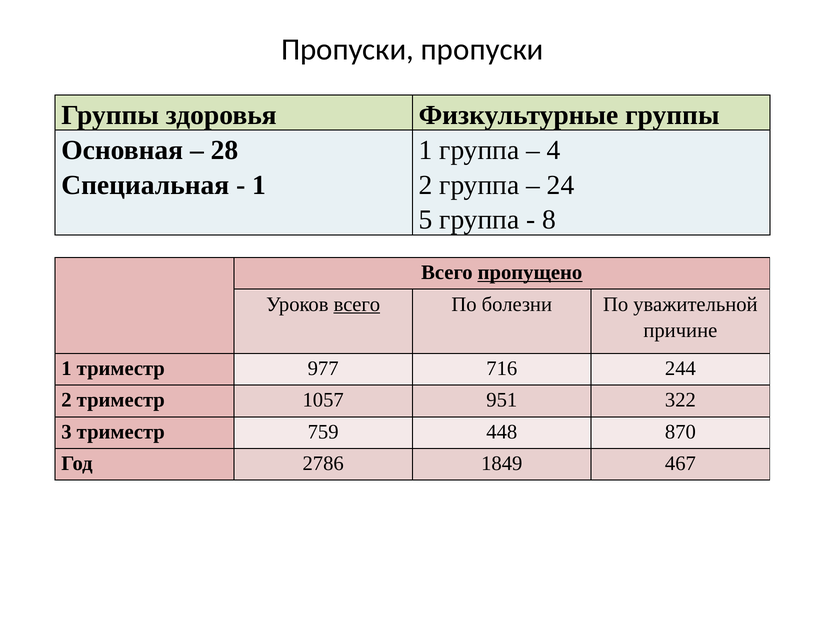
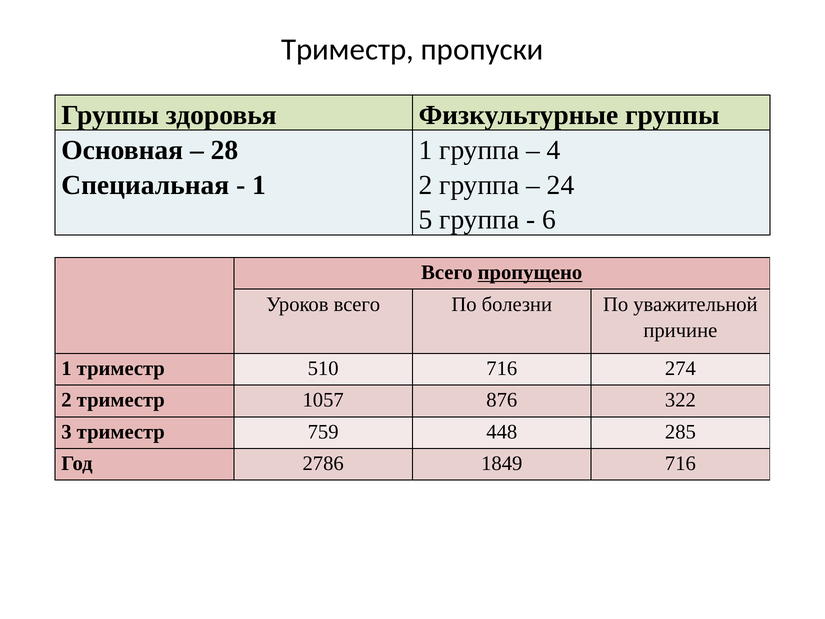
Пропуски: Пропуски -> Триместр (348, 50)
8: 8 -> 6 (549, 220)
всего underline: present -> none (357, 304)
977: 977 -> 510 (323, 368)
244: 244 -> 274 (680, 368)
951: 951 -> 876 (502, 400)
870: 870 -> 285 (680, 432)
1849 467: 467 -> 716 (680, 463)
